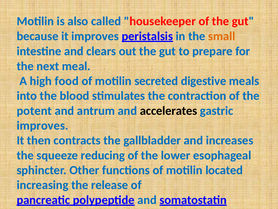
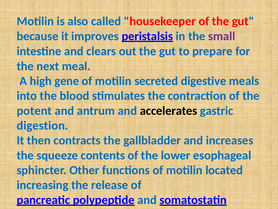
small colour: orange -> purple (222, 36)
food: food -> gene (67, 81)
improves: improves -> digestion (42, 125)
reducing: reducing -> contents (103, 155)
